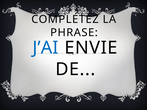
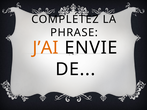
J’AI colour: blue -> orange (46, 48)
